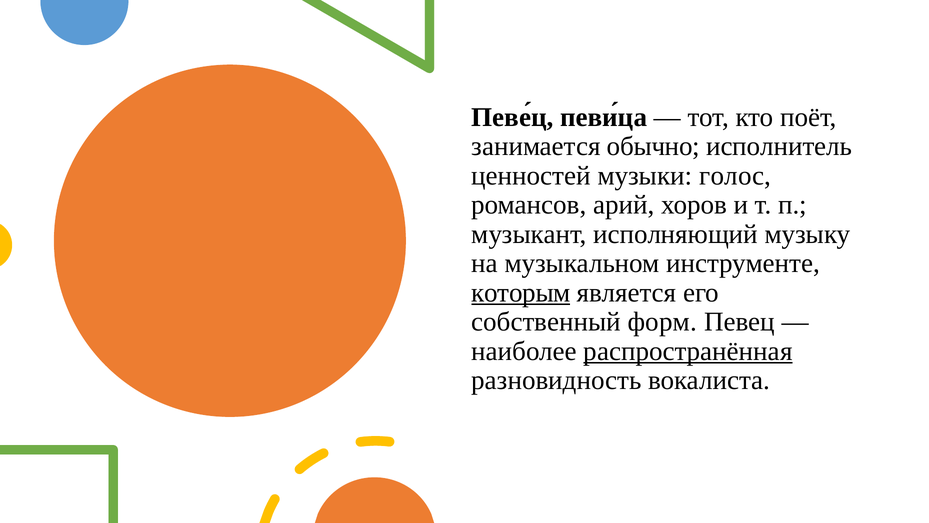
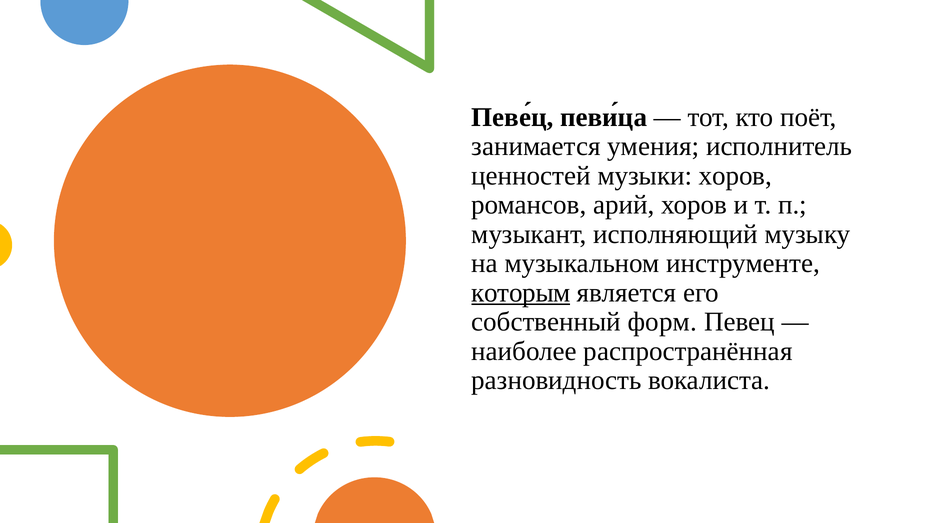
обычно: обычно -> умения (653, 146)
музыки голос: голос -> хоров (735, 176)
распространённая underline: present -> none (688, 351)
